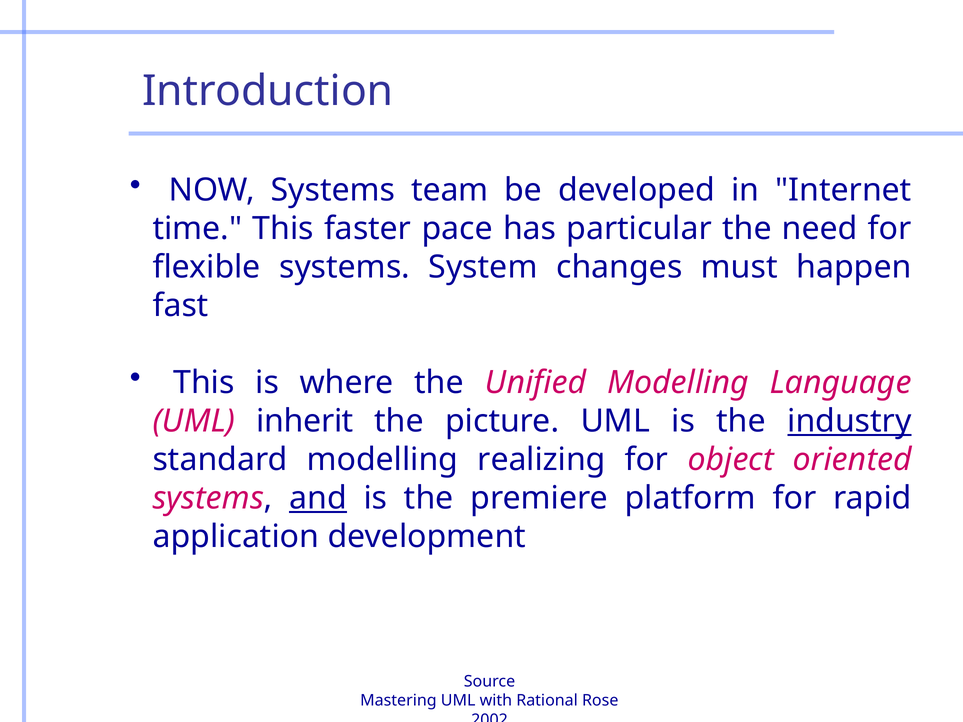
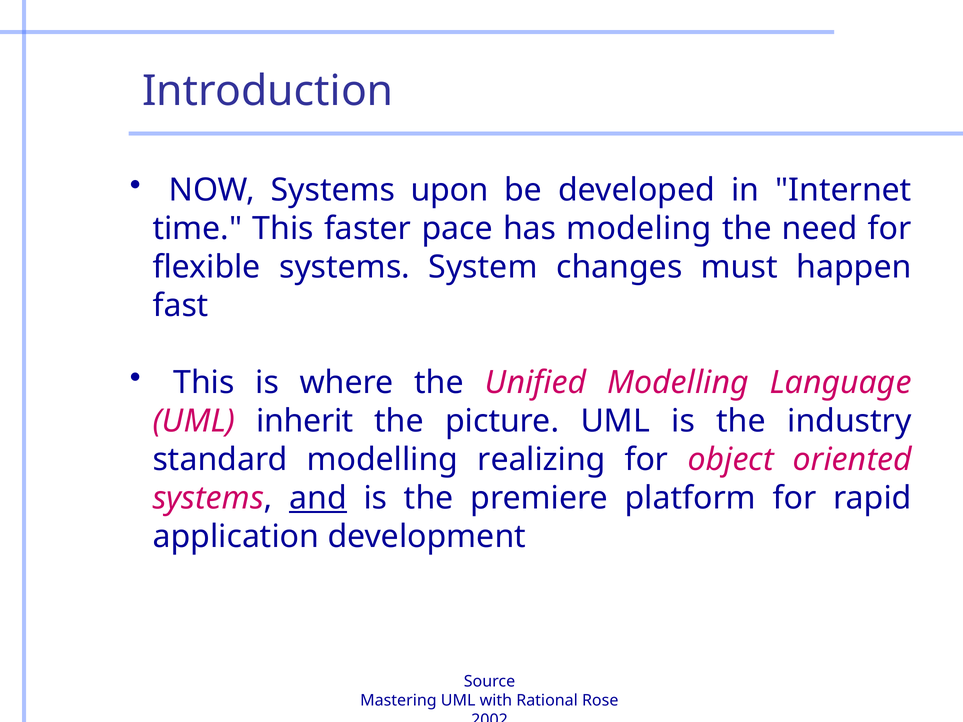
team: team -> upon (450, 190)
particular: particular -> modeling (639, 229)
industry underline: present -> none (849, 421)
